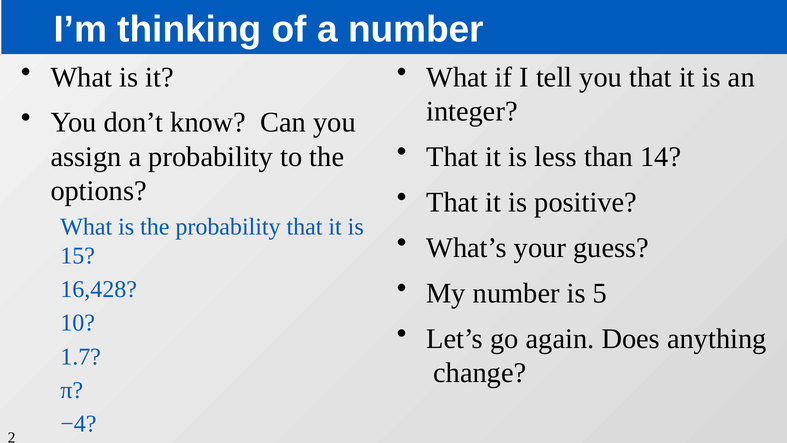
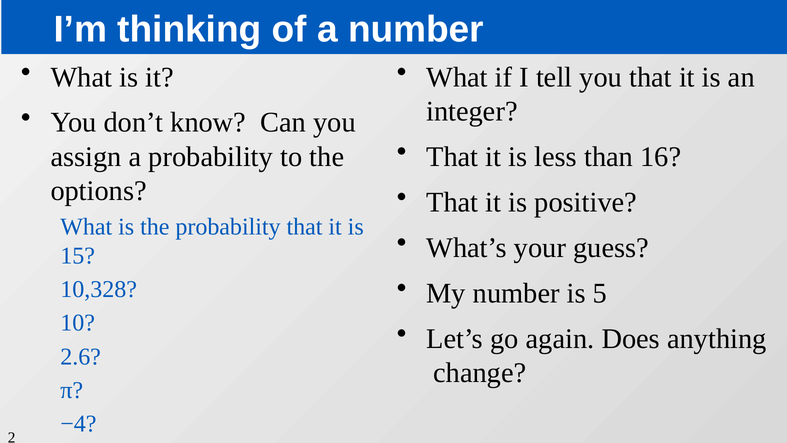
14: 14 -> 16 (661, 157)
16,428: 16,428 -> 10,328 (99, 289)
1.7: 1.7 -> 2.6 (81, 356)
